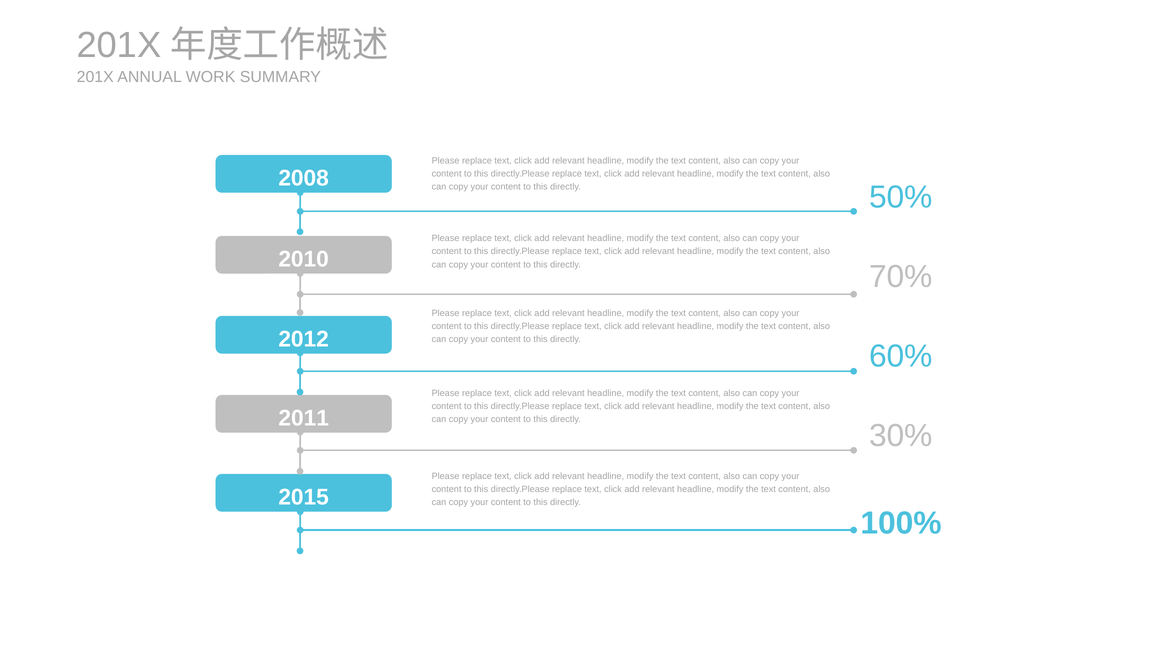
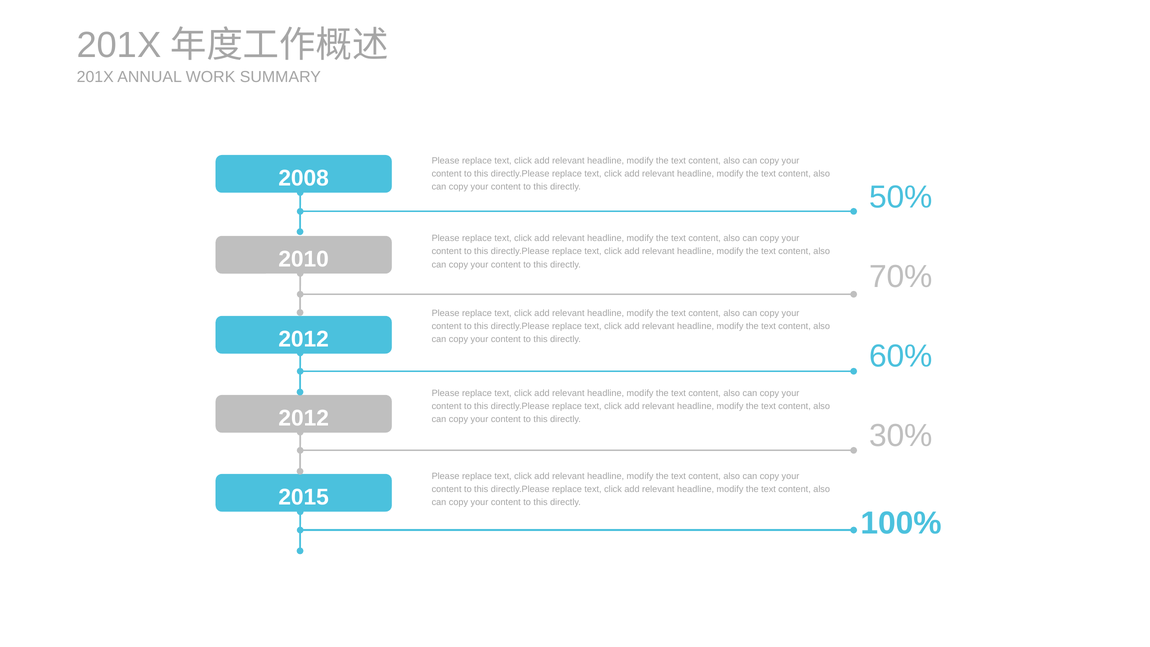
2011: 2011 -> 2012 (304, 418)
